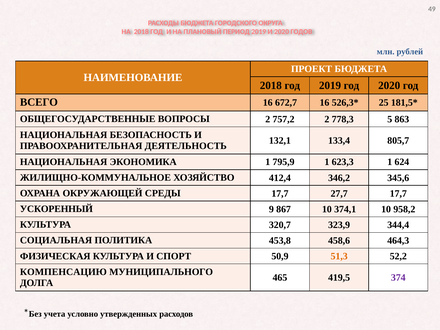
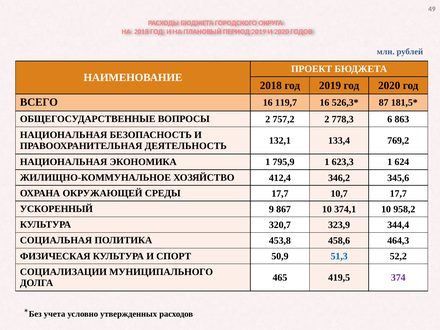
672,7: 672,7 -> 119,7 (286, 103)
25: 25 -> 87 (384, 103)
5: 5 -> 6 (390, 119)
805,7: 805,7 -> 769,2 (398, 141)
27,7: 27,7 -> 10,7 (339, 193)
51,3 colour: orange -> blue (339, 256)
КОМПЕНСАЦИЮ: КОМПЕНСАЦИЮ -> СОЦИАЛИЗАЦИИ (63, 272)
